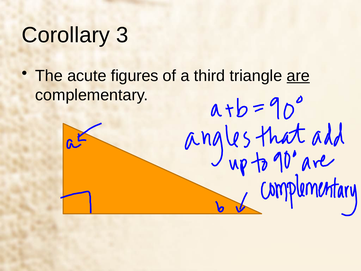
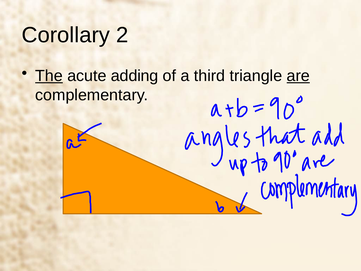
3: 3 -> 2 (122, 35)
The underline: none -> present (49, 76)
figures: figures -> adding (135, 76)
